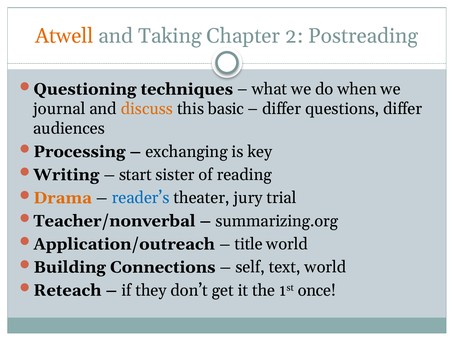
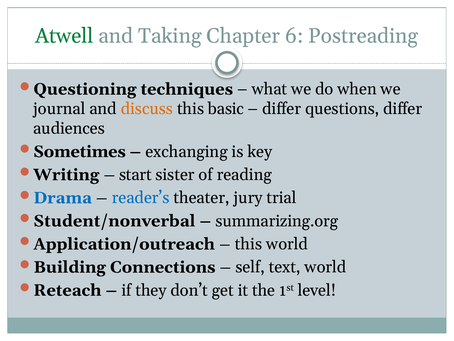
Atwell colour: orange -> green (64, 36)
2: 2 -> 6 (294, 36)
Processing: Processing -> Sometimes (80, 151)
Drama colour: orange -> blue (63, 198)
Teacher/nonverbal: Teacher/nonverbal -> Student/nonverbal (114, 221)
title: title -> this (249, 244)
once: once -> level (317, 290)
